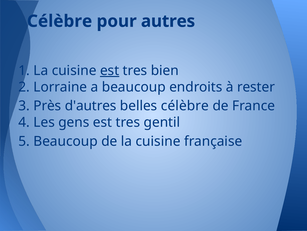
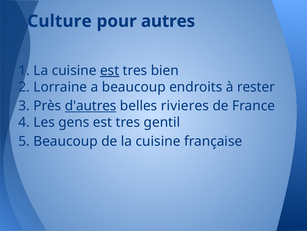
Célèbre: Célèbre -> Culture (60, 21)
d'autres underline: none -> present (91, 106)
belles célèbre: célèbre -> rivieres (185, 106)
